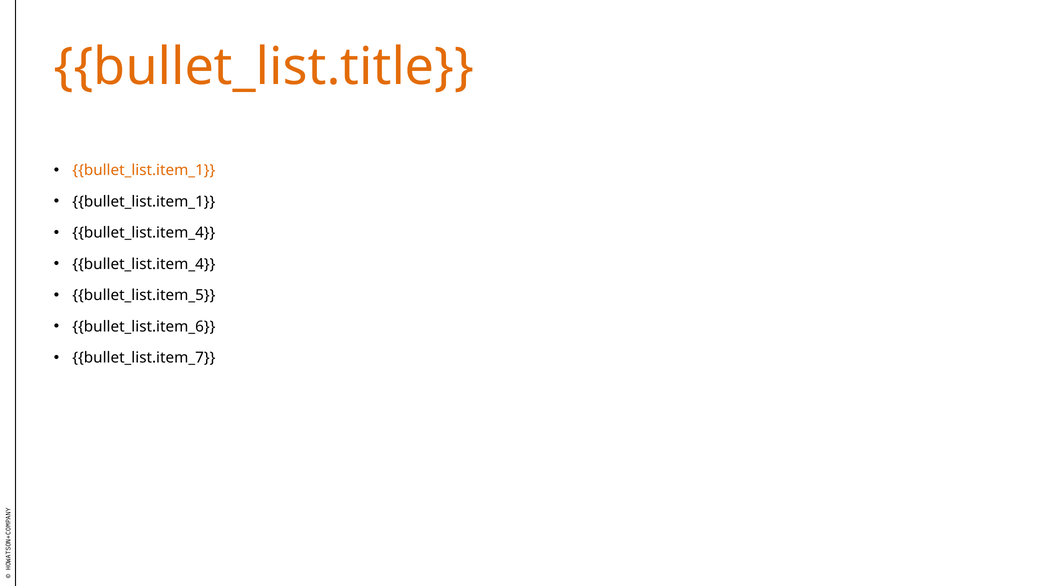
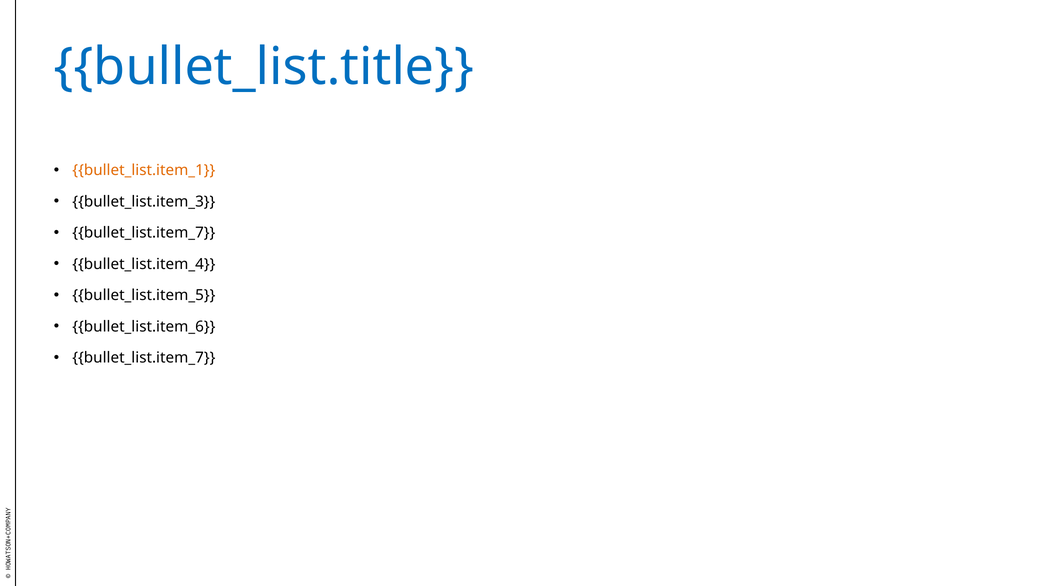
bullet_list.title colour: orange -> blue (264, 67)
bullet_list.item_1: bullet_list.item_1 -> bullet_list.item_3 (144, 202)
bullet_list.item_4: bullet_list.item_4 -> bullet_list.item_7 (144, 233)
